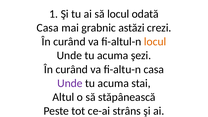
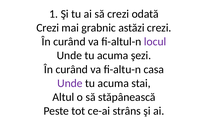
să locul: locul -> crezi (118, 14)
Casa: Casa -> Crezi (48, 28)
locul colour: orange -> purple (155, 42)
